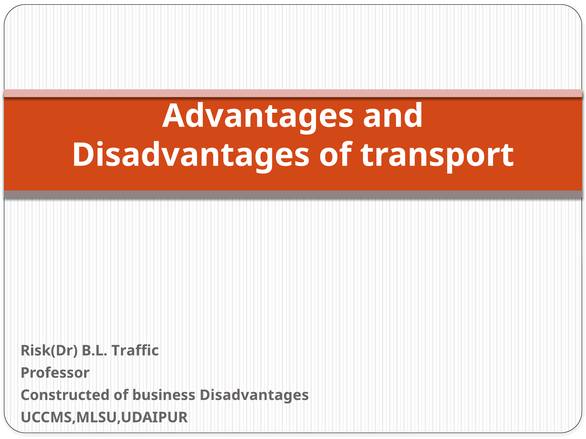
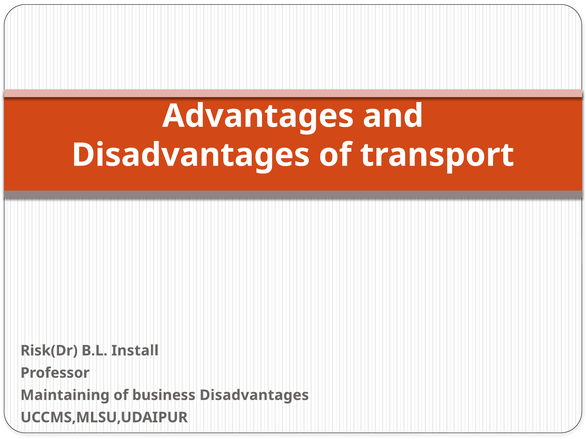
Traffic: Traffic -> Install (135, 351)
Constructed: Constructed -> Maintaining (65, 396)
